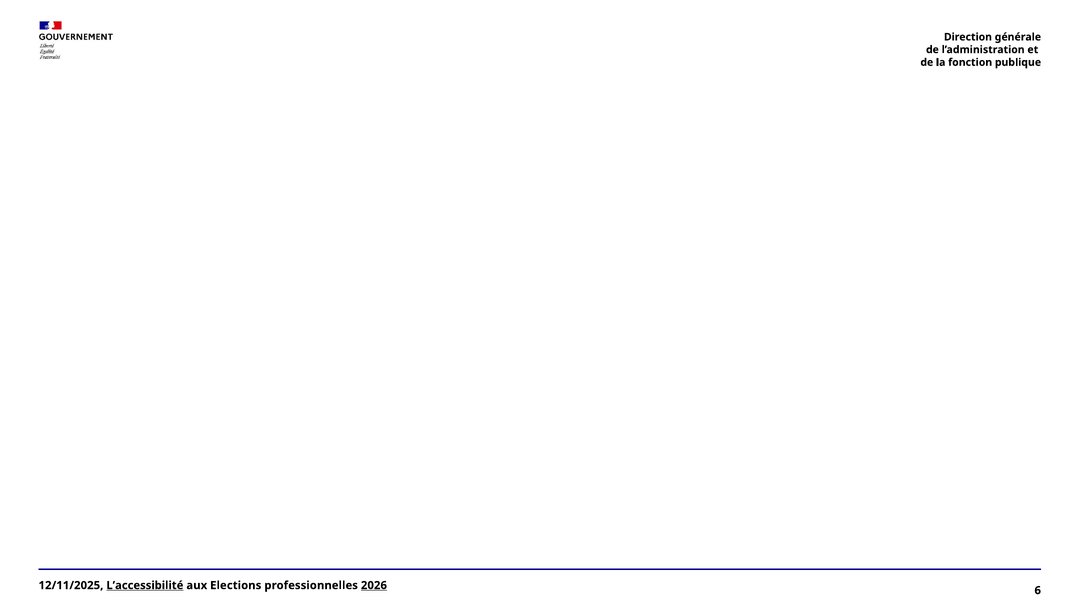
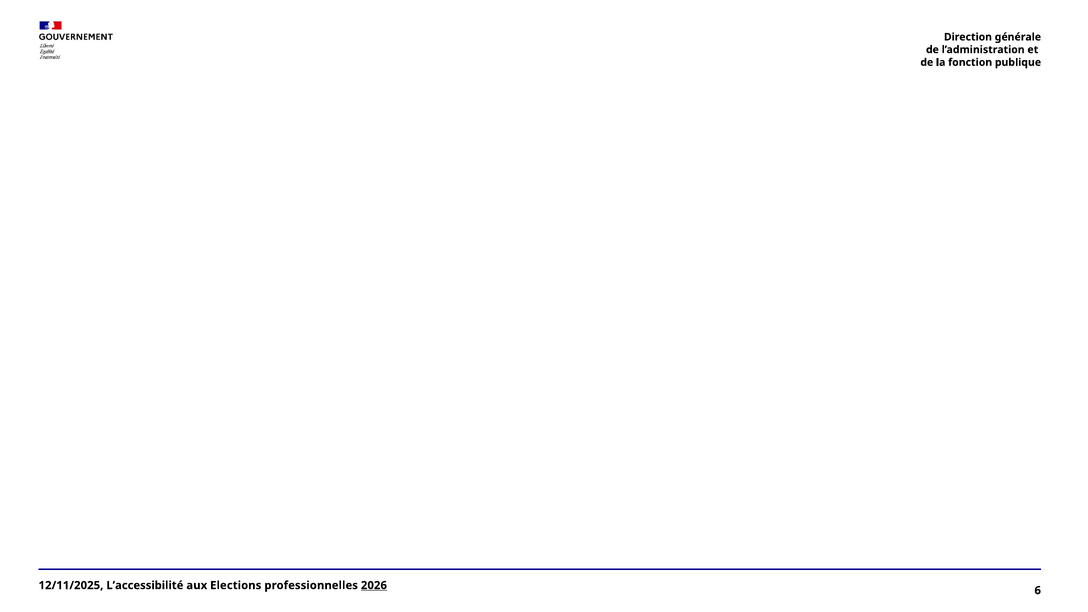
L’accessibilité underline: present -> none (145, 585)
